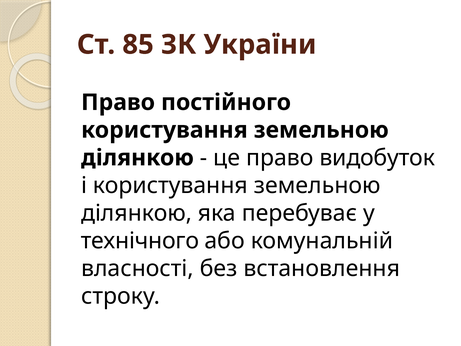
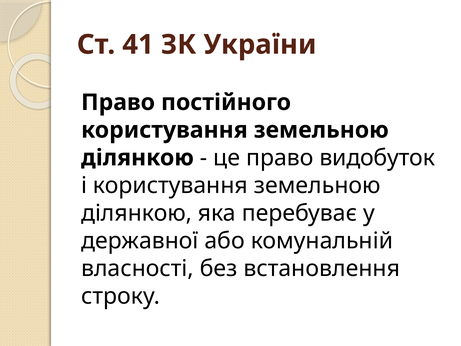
85: 85 -> 41 (138, 45)
технічного: технічного -> державної (140, 241)
